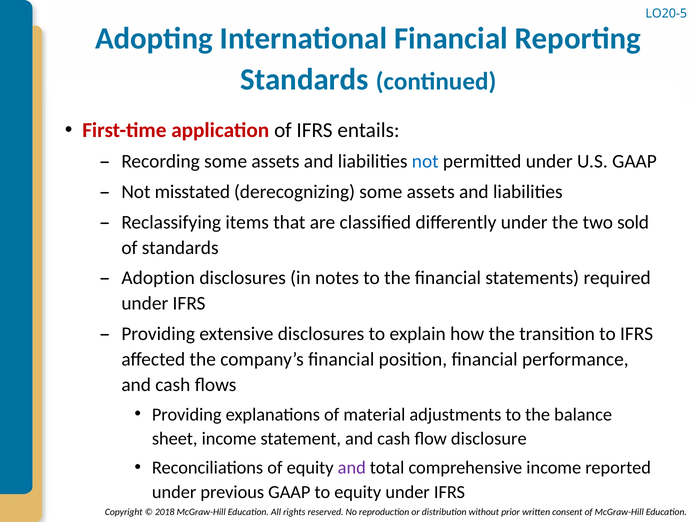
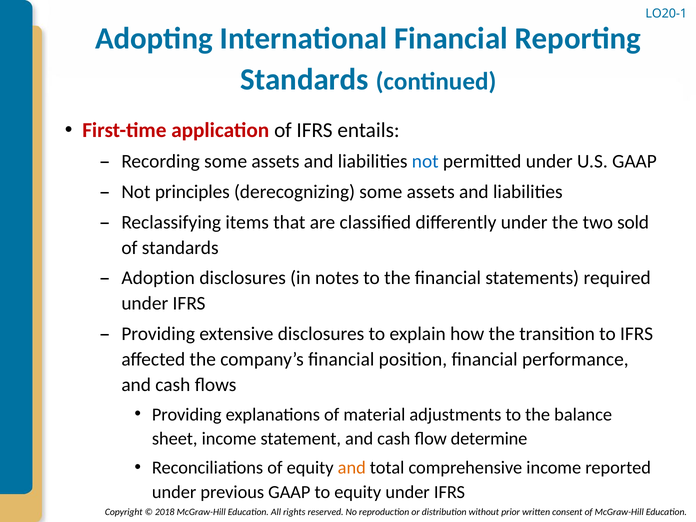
LO20-5: LO20-5 -> LO20-1 (666, 14)
misstated: misstated -> principles (192, 192)
disclosure: disclosure -> determine (489, 439)
and colour: purple -> orange (352, 468)
